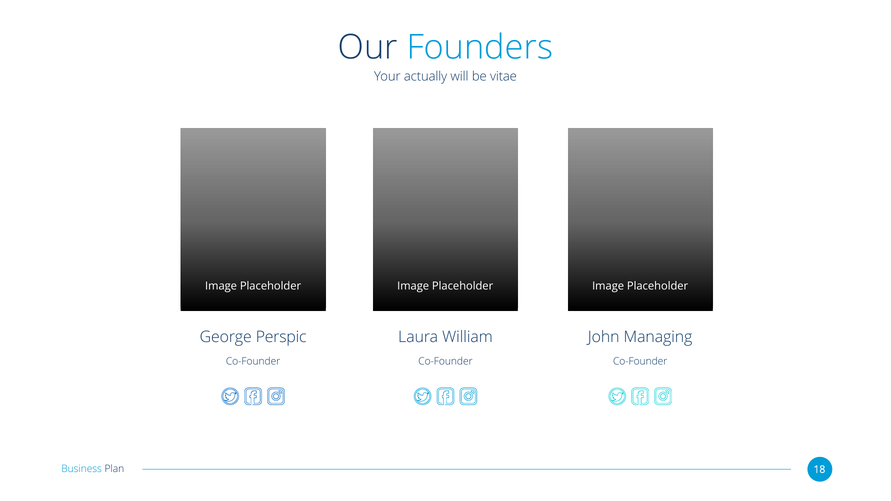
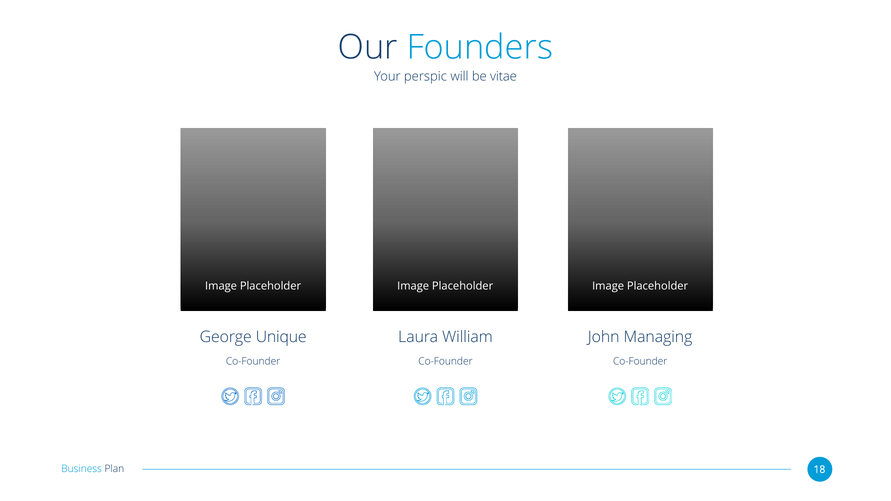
actually: actually -> perspic (425, 77)
Perspic: Perspic -> Unique (281, 337)
